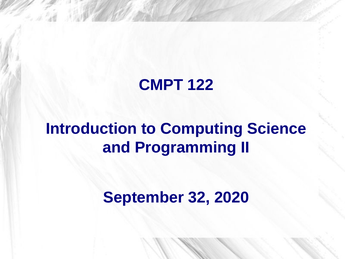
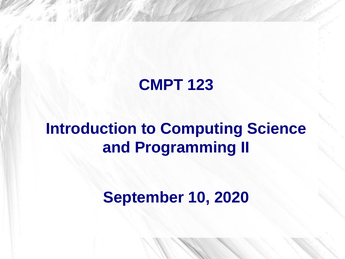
122: 122 -> 123 (200, 85)
32: 32 -> 10 (199, 197)
